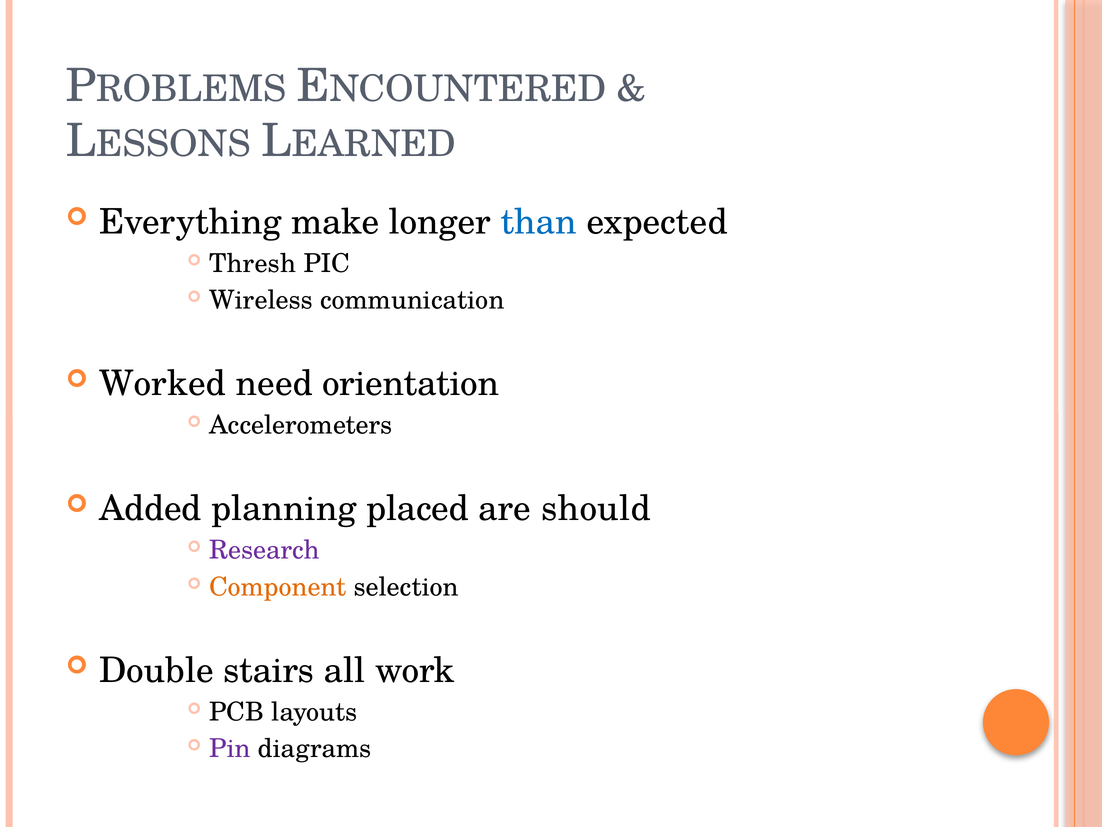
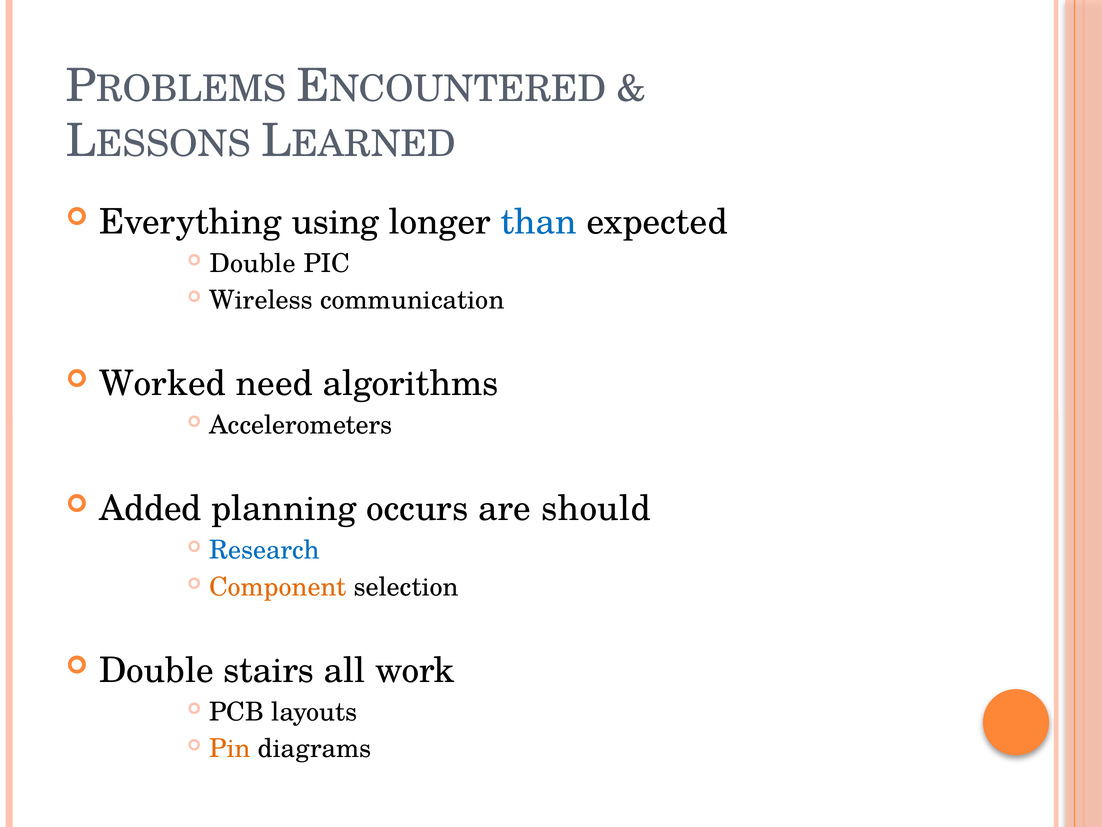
make: make -> using (335, 222)
Thresh: Thresh -> Double (253, 263)
orientation: orientation -> algorithms (411, 384)
placed: placed -> occurs (417, 508)
Research colour: purple -> blue (264, 550)
Pin colour: purple -> orange (230, 748)
